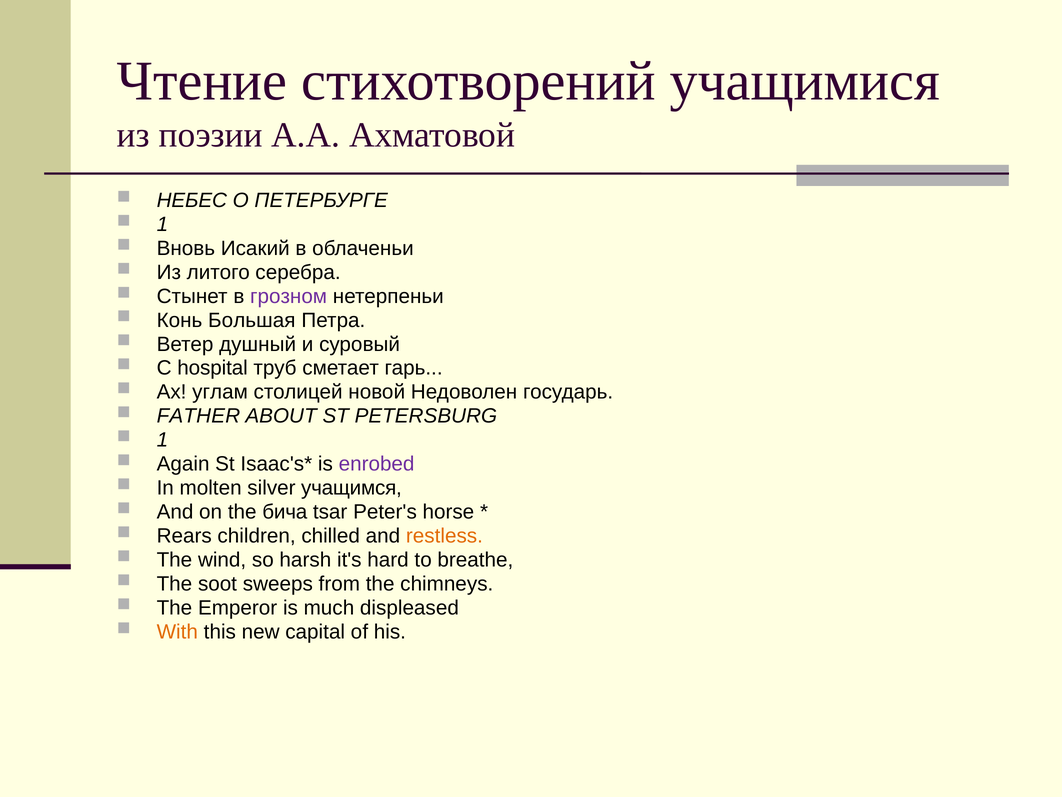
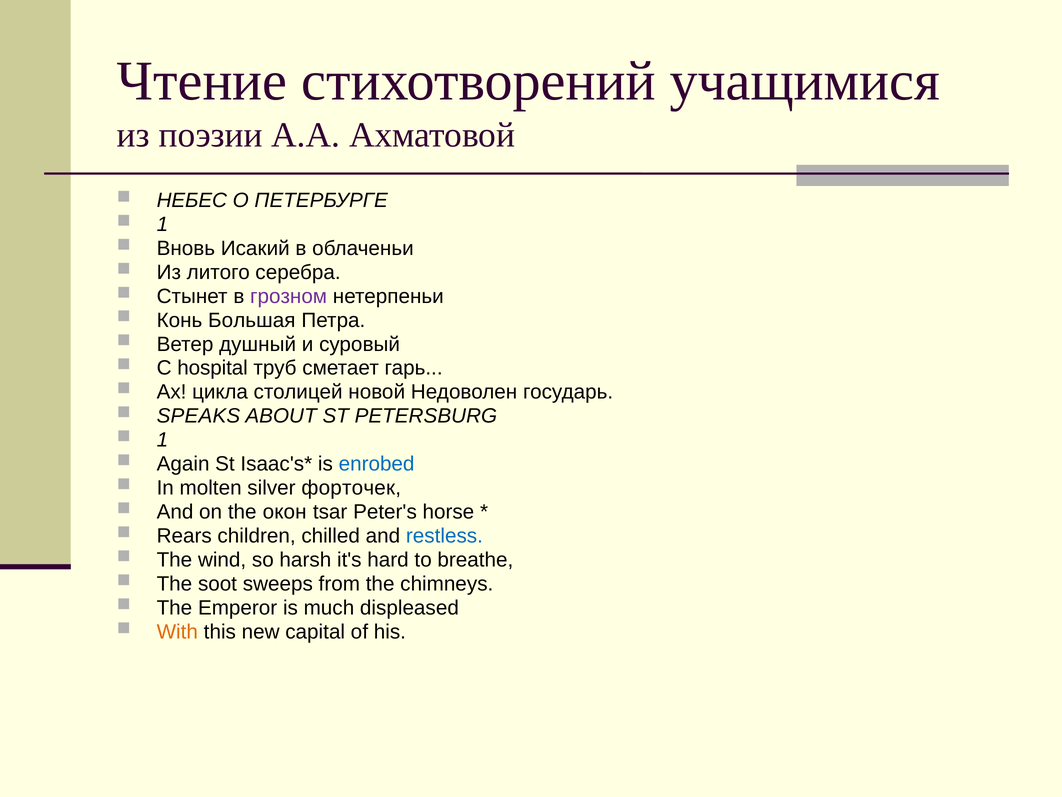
углам: углам -> цикла (220, 392)
FATHER: FATHER -> SPEAKS (198, 416)
enrobed colour: purple -> blue (377, 464)
учащимся: учащимся -> форточек (351, 488)
бича: бича -> окон (285, 512)
restless colour: orange -> blue (444, 536)
